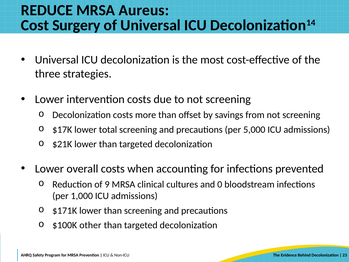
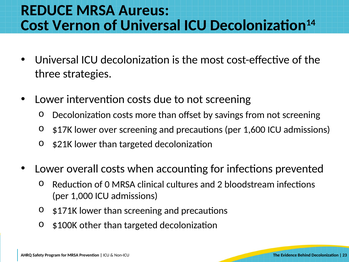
Surgery: Surgery -> Vernon (76, 25)
total: total -> over (108, 129)
5,000: 5,000 -> 1,600 (254, 129)
9: 9 -> 0 (107, 184)
0: 0 -> 2 (220, 184)
